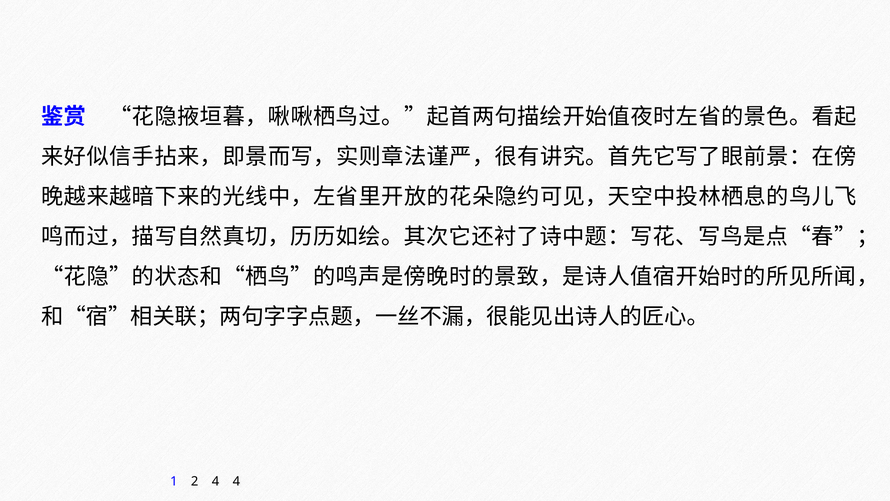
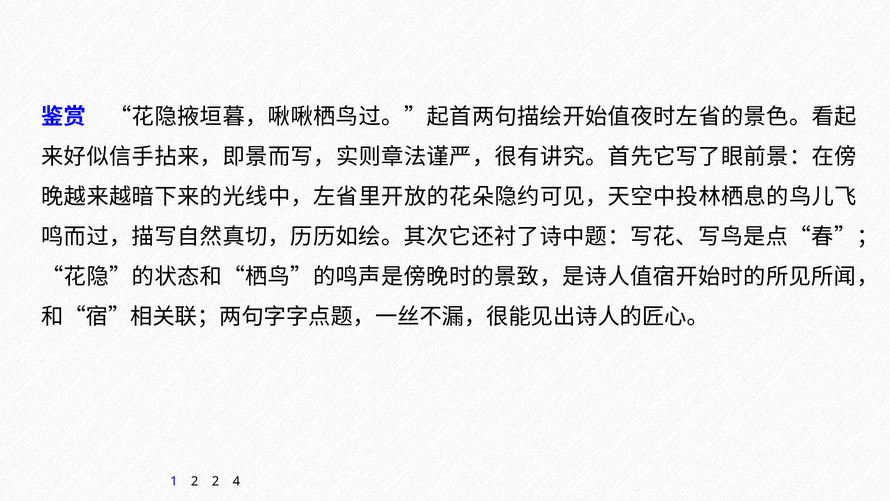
2 4: 4 -> 2 (216, 481)
